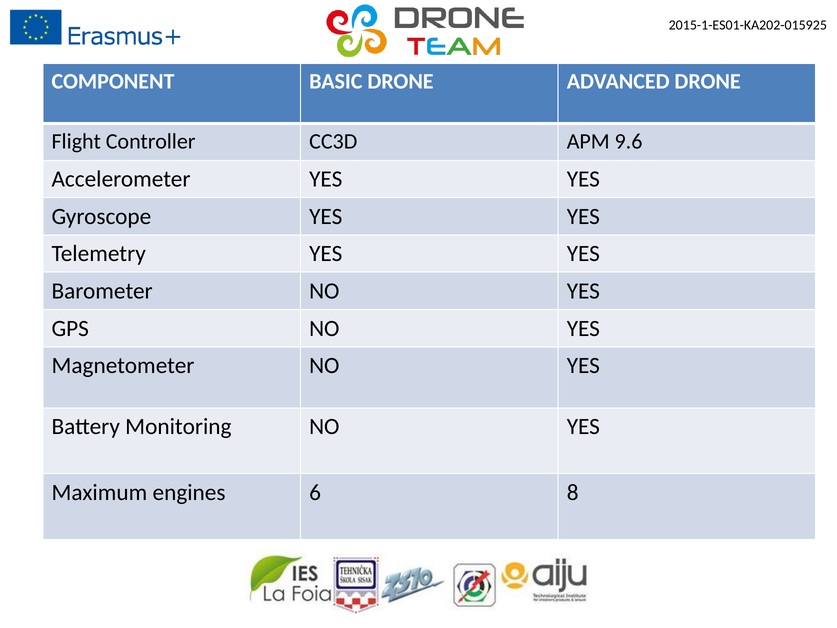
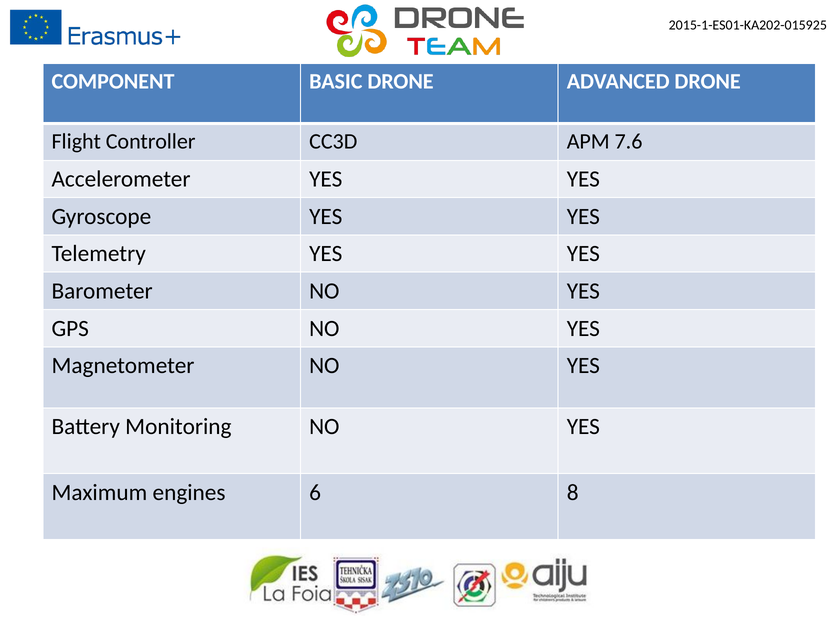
9.6: 9.6 -> 7.6 (629, 141)
